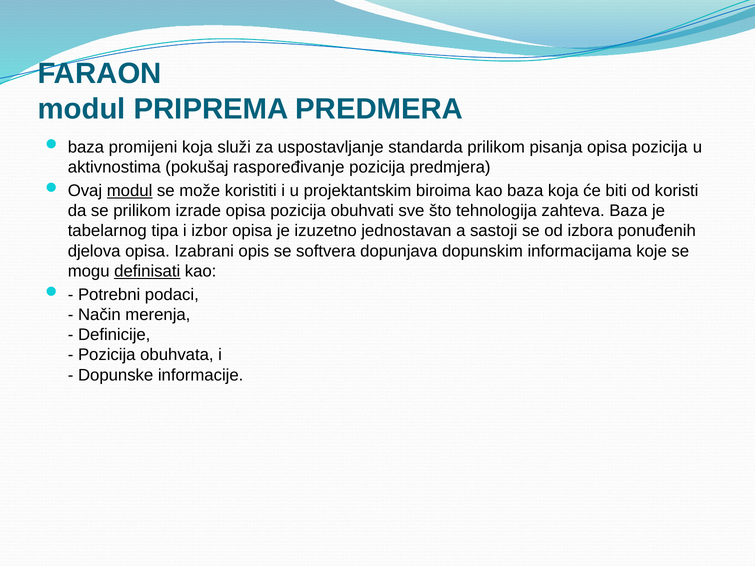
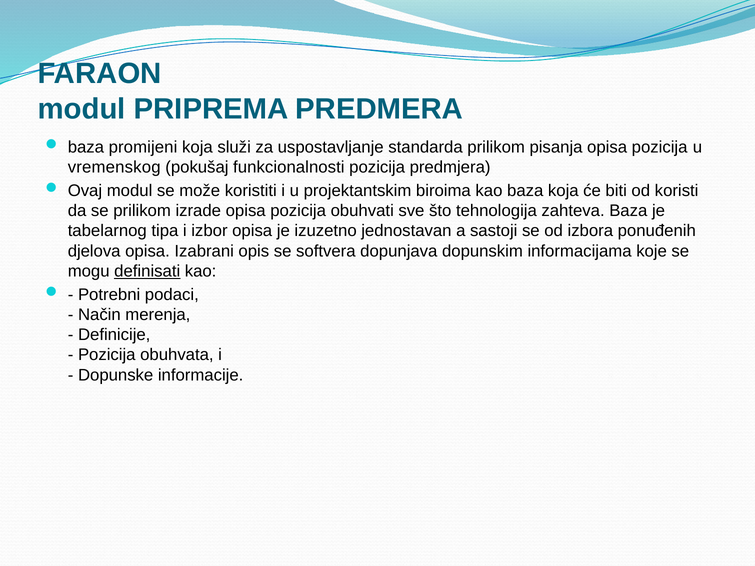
aktivnostima: aktivnostima -> vremenskog (114, 167)
raspoređivanje: raspoređivanje -> funkcionalnosti (289, 167)
modul underline: present -> none (130, 191)
